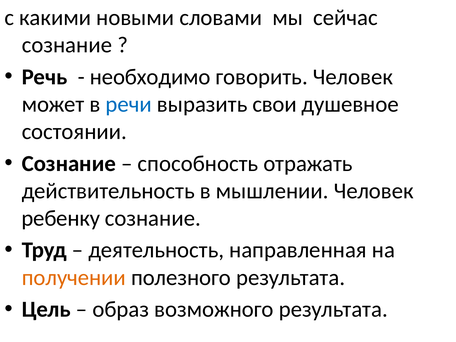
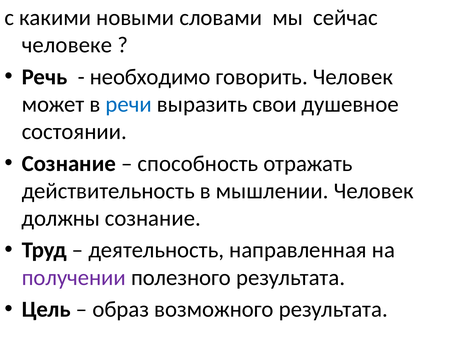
сознание: сознание -> человеке (67, 45)
ребенку: ребенку -> должны (61, 218)
получении colour: orange -> purple (74, 277)
